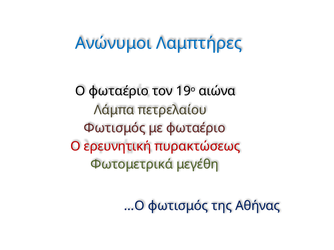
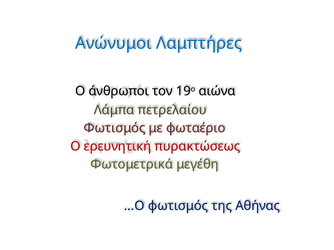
Ο φωταέριο: φωταέριο -> άνθρωποι (119, 91)
